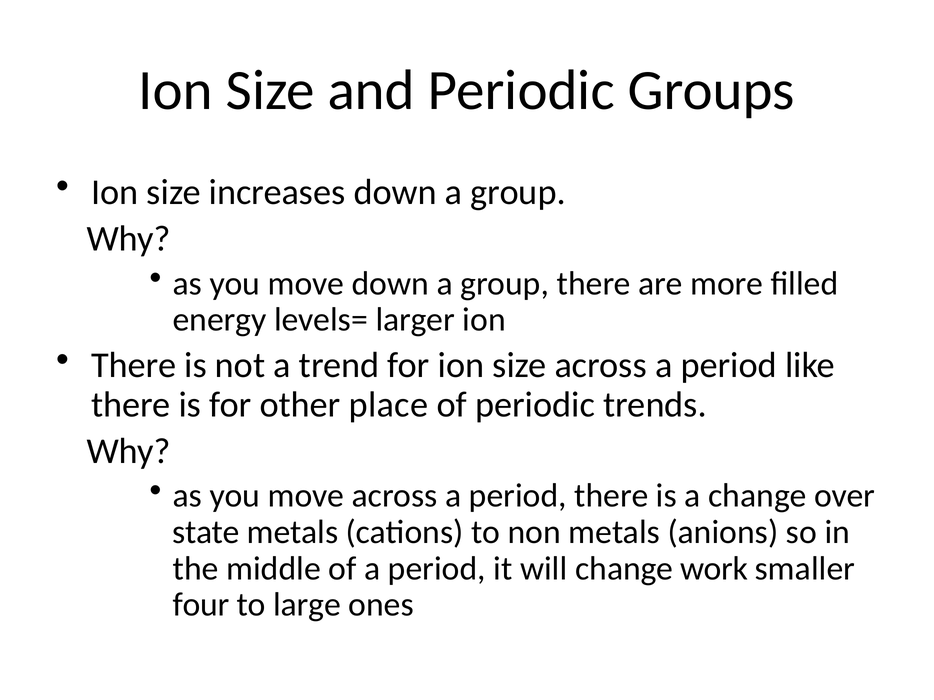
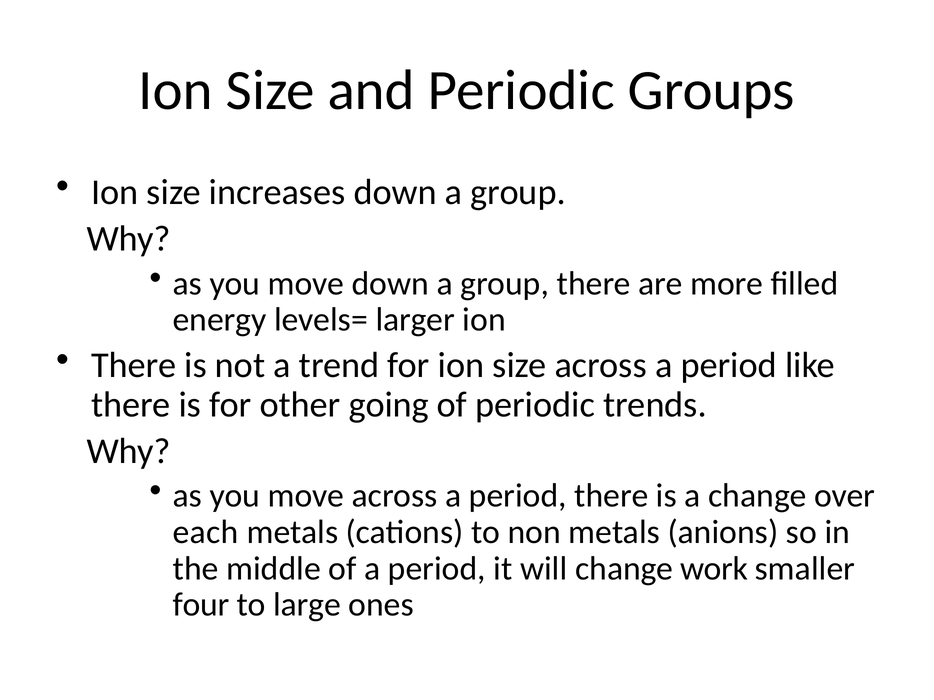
place: place -> going (389, 405)
state: state -> each (206, 532)
